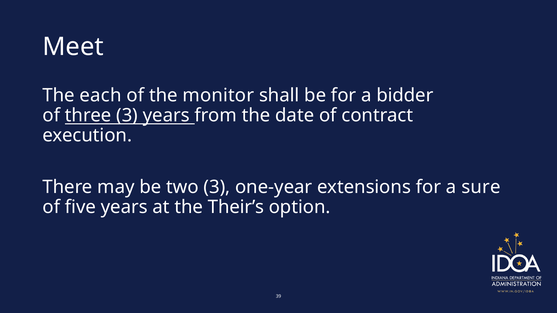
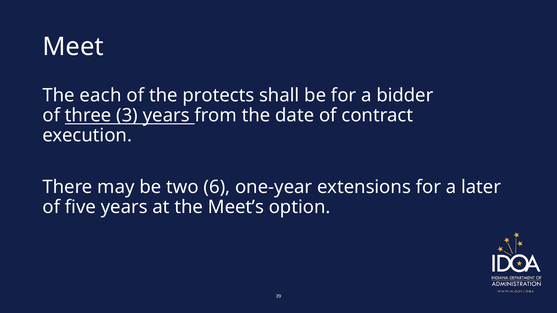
monitor: monitor -> protects (218, 95)
two 3: 3 -> 6 (217, 187)
sure: sure -> later (481, 187)
Their’s: Their’s -> Meet’s (236, 207)
